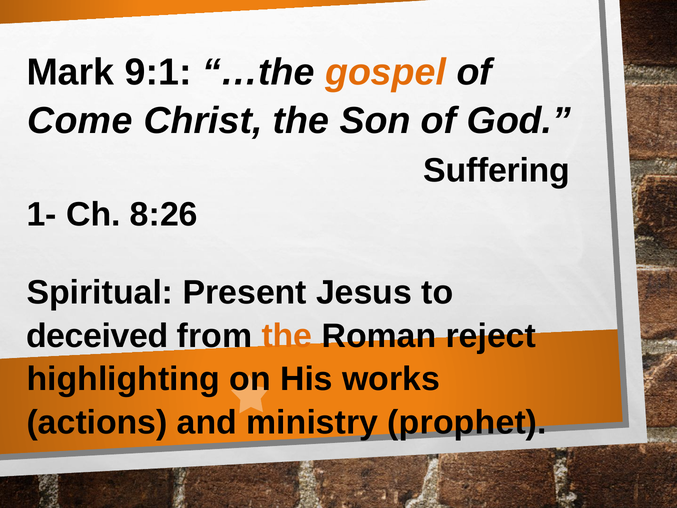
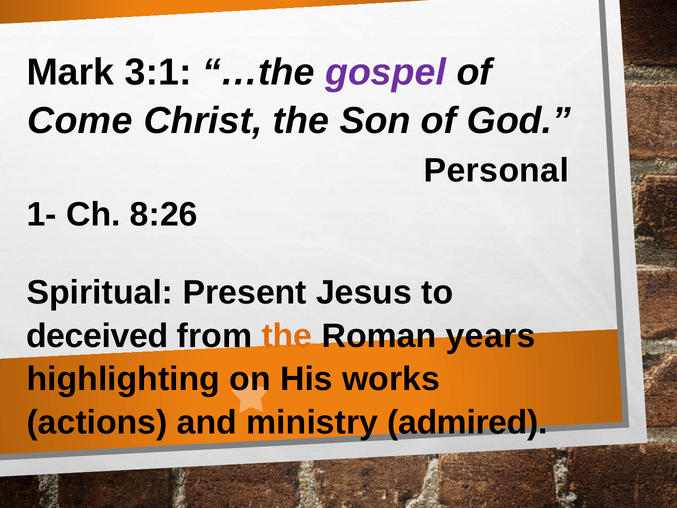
9:1: 9:1 -> 3:1 (158, 72)
gospel colour: orange -> purple (386, 72)
Suffering: Suffering -> Personal (496, 170)
reject: reject -> years (491, 336)
prophet: prophet -> admired (467, 423)
